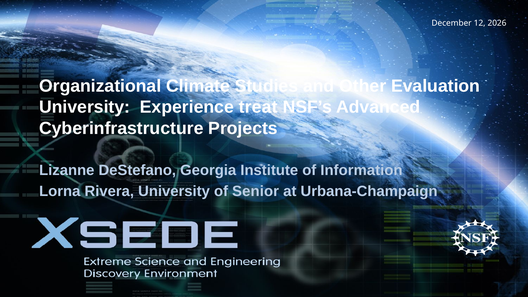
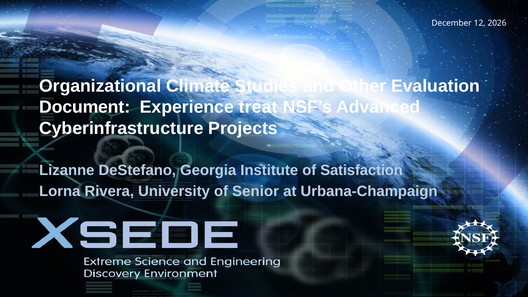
University: University -> Document (85, 107)
Information: Information -> Satisfaction (362, 170)
